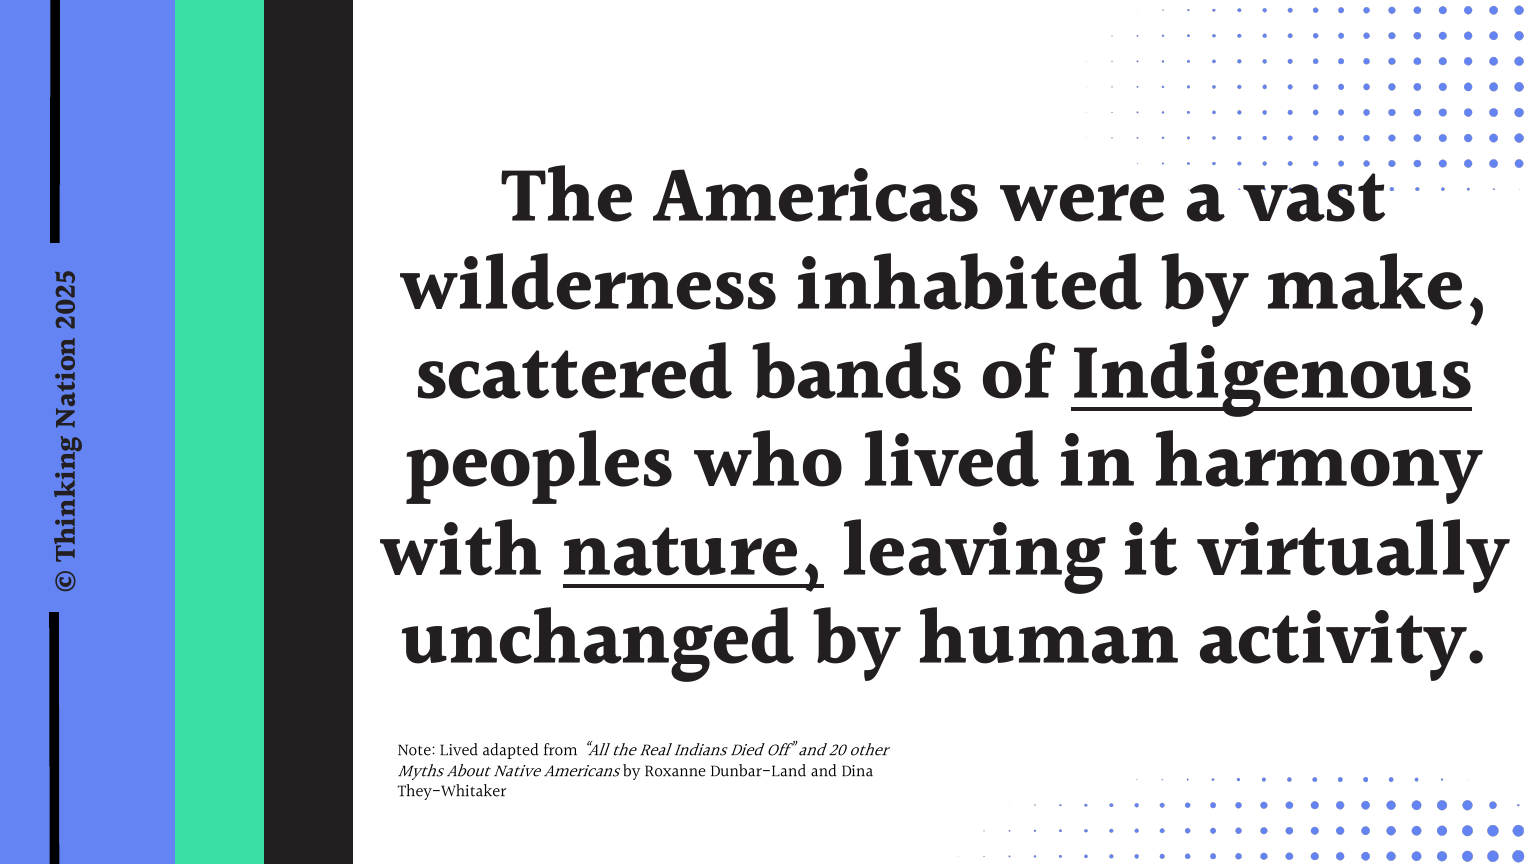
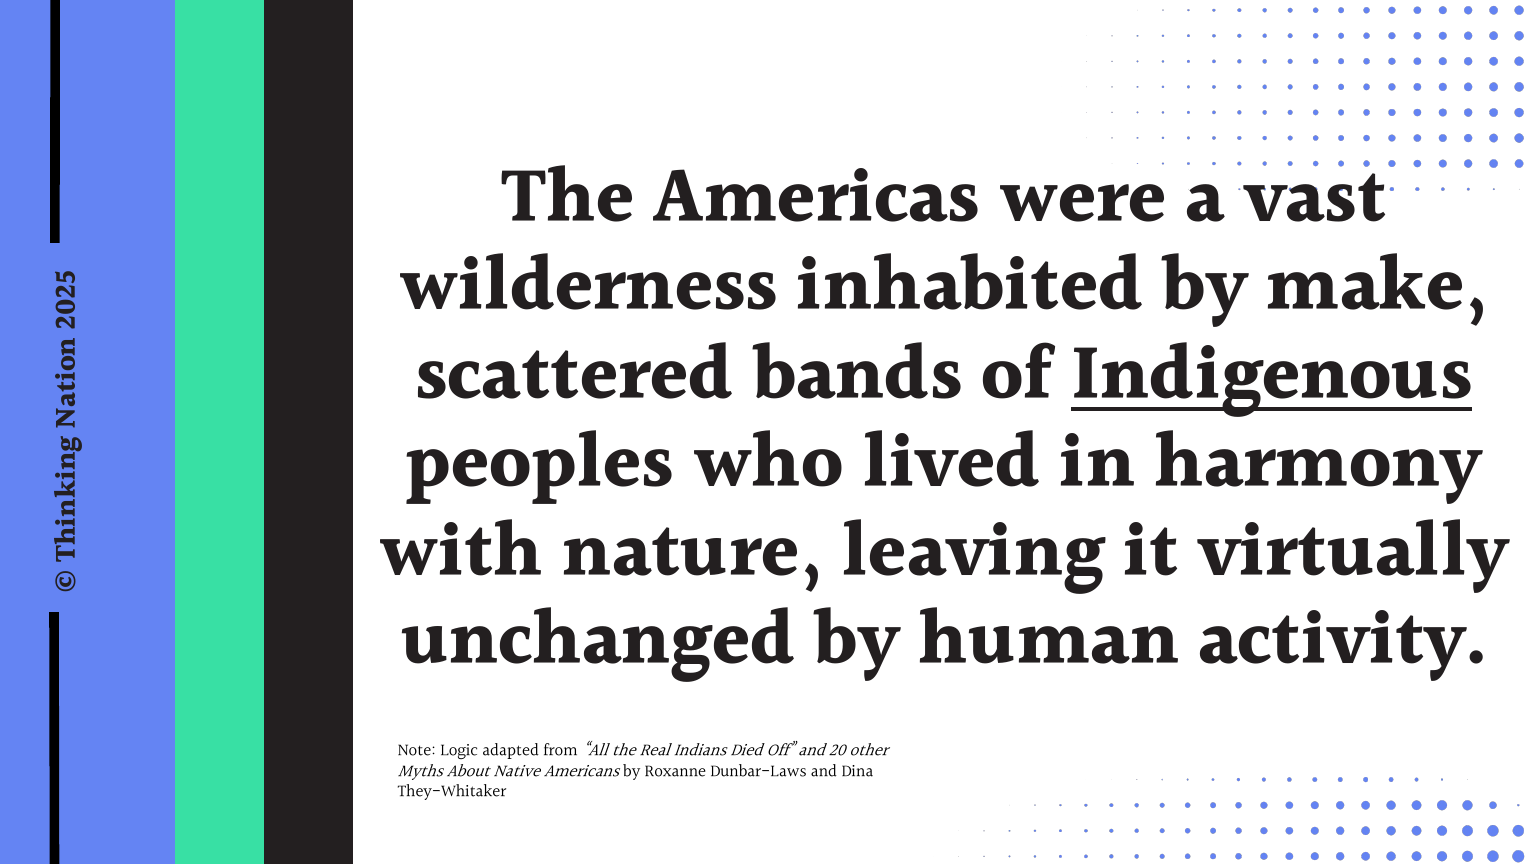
nature underline: present -> none (693, 552)
Note Lived: Lived -> Logic (459, 750)
Dunbar-Land: Dunbar-Land -> Dunbar-Laws (759, 771)
